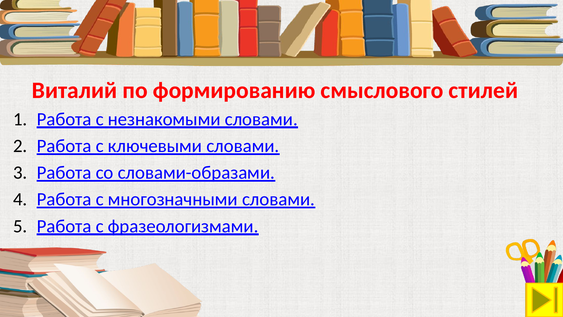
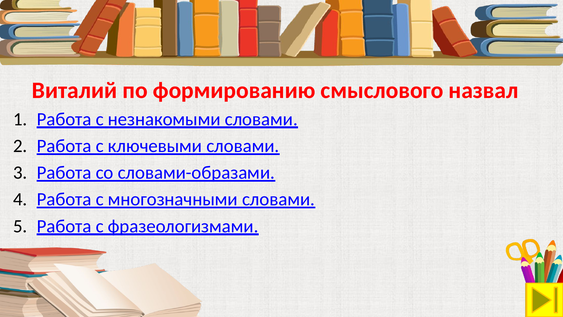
стилей: стилей -> назвал (483, 90)
